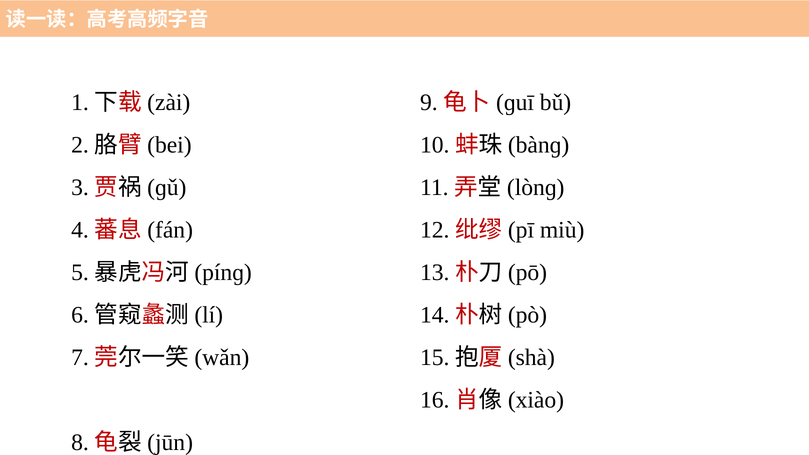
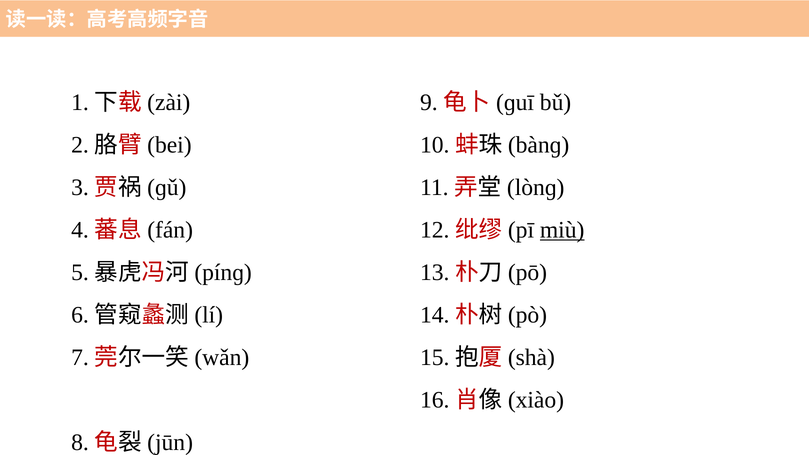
miù underline: none -> present (562, 230)
